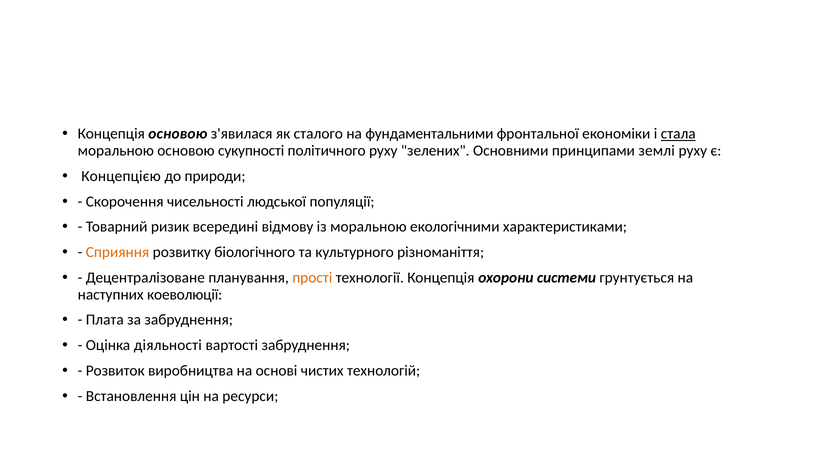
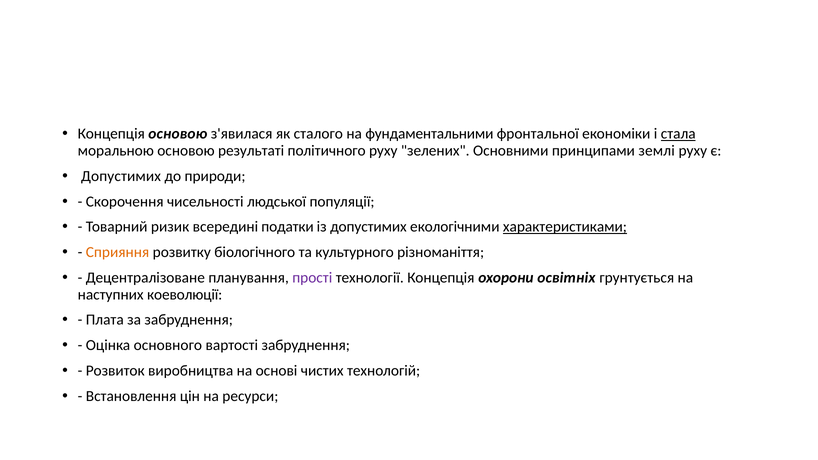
сукупності: сукупності -> результаті (251, 151)
Концепцією: Концепцією -> Допустимих (121, 176)
відмову: відмову -> податки (288, 227)
із моральною: моральною -> допустимих (368, 227)
характеристиками underline: none -> present (565, 227)
прості colour: orange -> purple (312, 278)
системи: системи -> освітніх (566, 278)
діяльності: діяльності -> основного (168, 345)
